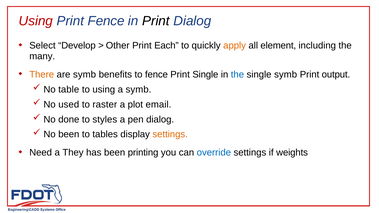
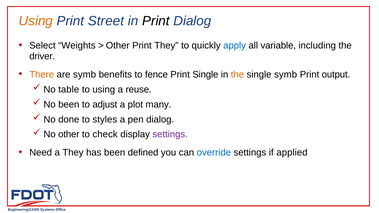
Using colour: red -> orange (36, 21)
Print Fence: Fence -> Street (106, 21)
Develop: Develop -> Weights (77, 46)
Print Each: Each -> They (166, 46)
apply colour: orange -> blue (235, 46)
element: element -> variable (278, 46)
many: many -> driver (42, 56)
the colour: blue -> orange (237, 74)
a symb: symb -> reuse (139, 90)
No used: used -> been (69, 105)
raster: raster -> adjust (105, 105)
email: email -> many (159, 105)
No been: been -> other (69, 134)
tables: tables -> check (105, 134)
settings colour: orange -> purple (170, 134)
printing: printing -> defined (143, 153)
weights: weights -> applied (292, 153)
